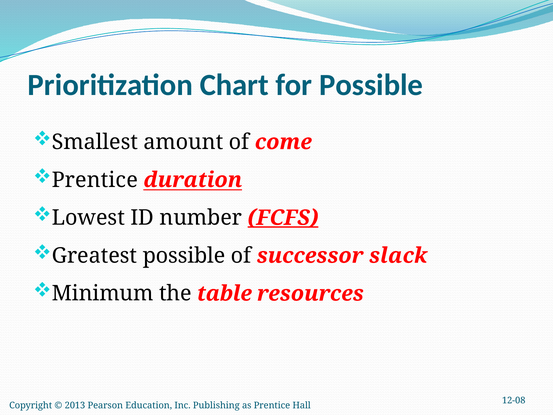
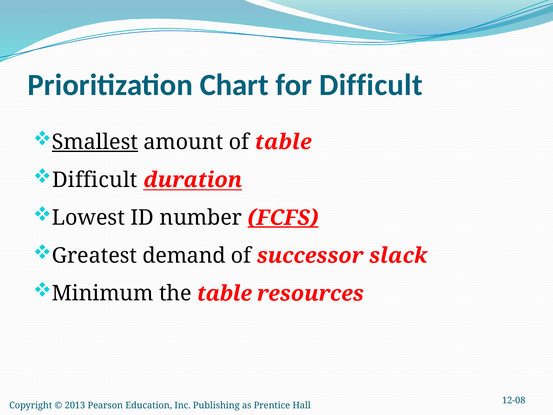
for Possible: Possible -> Difficult (371, 85)
Smallest underline: none -> present (95, 142)
of come: come -> table (283, 142)
Prentice: Prentice -> Difficult (95, 180)
Greatest possible: possible -> demand (184, 256)
